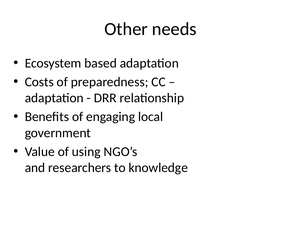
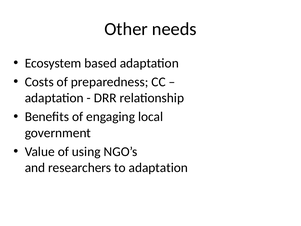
to knowledge: knowledge -> adaptation (158, 168)
